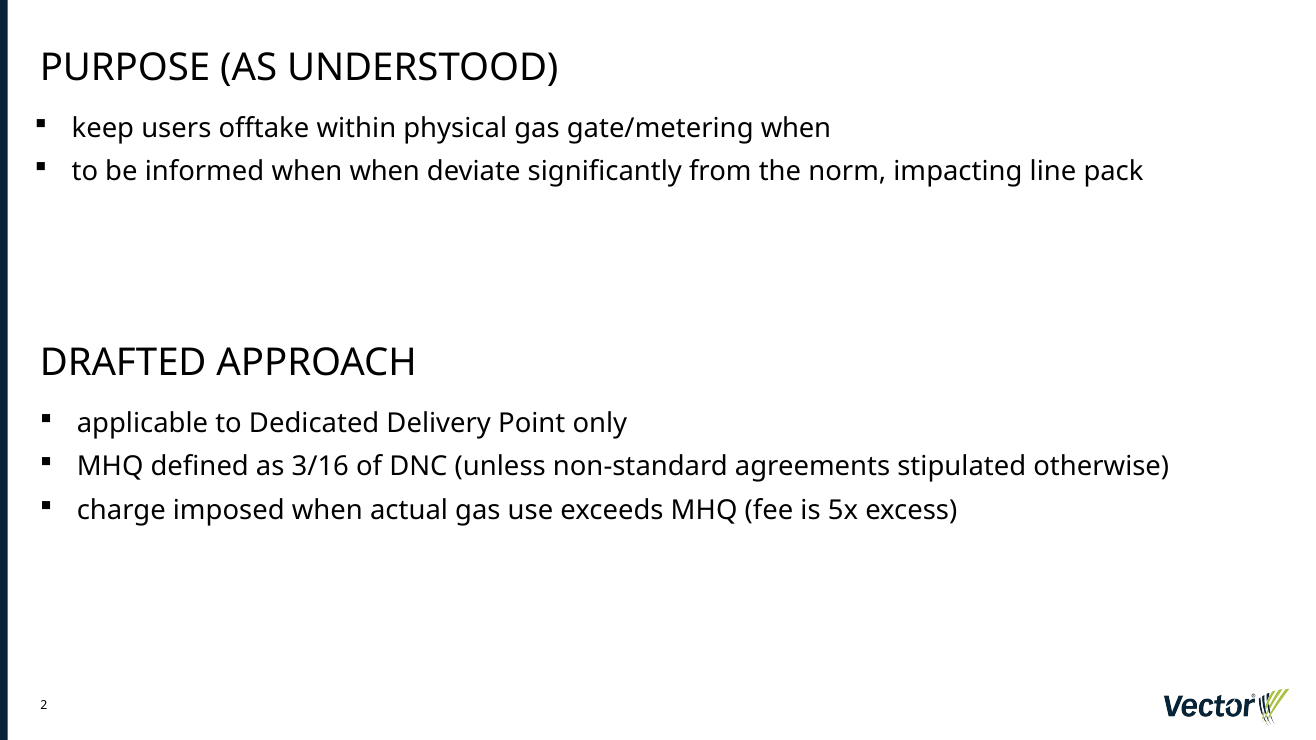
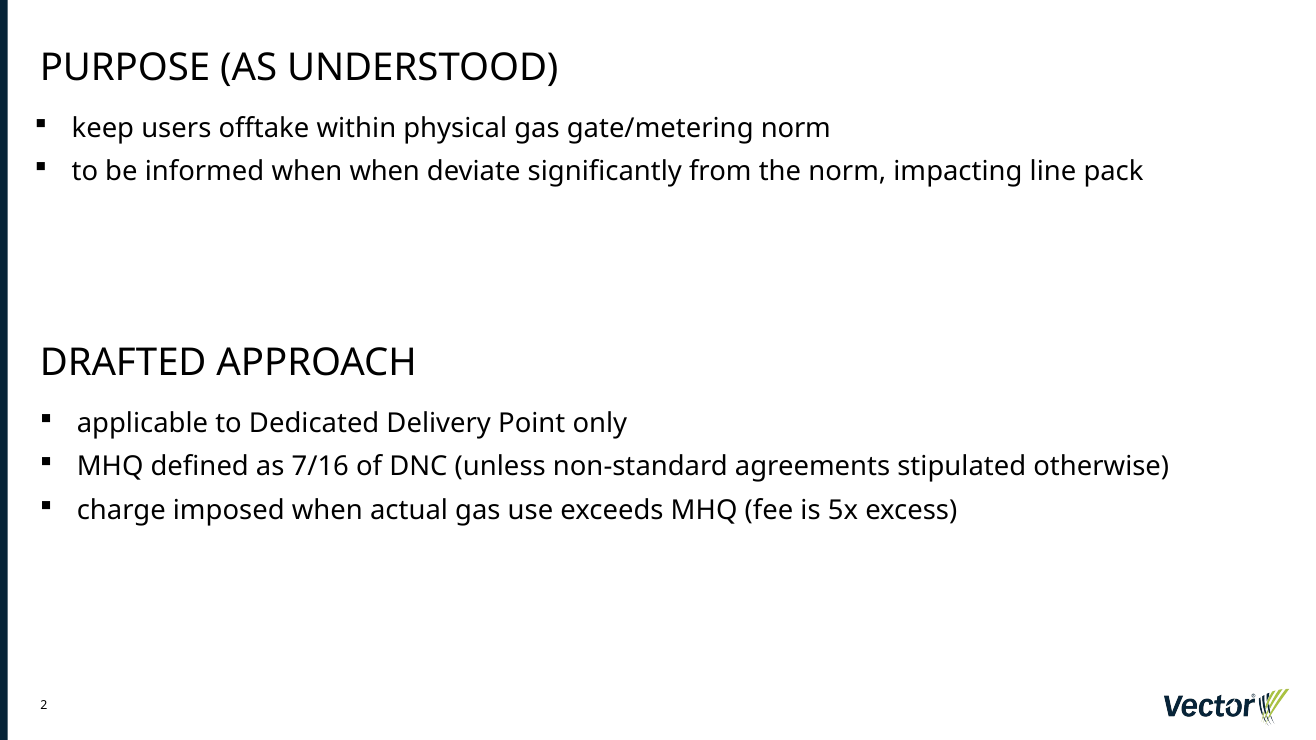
gate/metering when: when -> norm (796, 128)
3/16: 3/16 -> 7/16 (320, 467)
